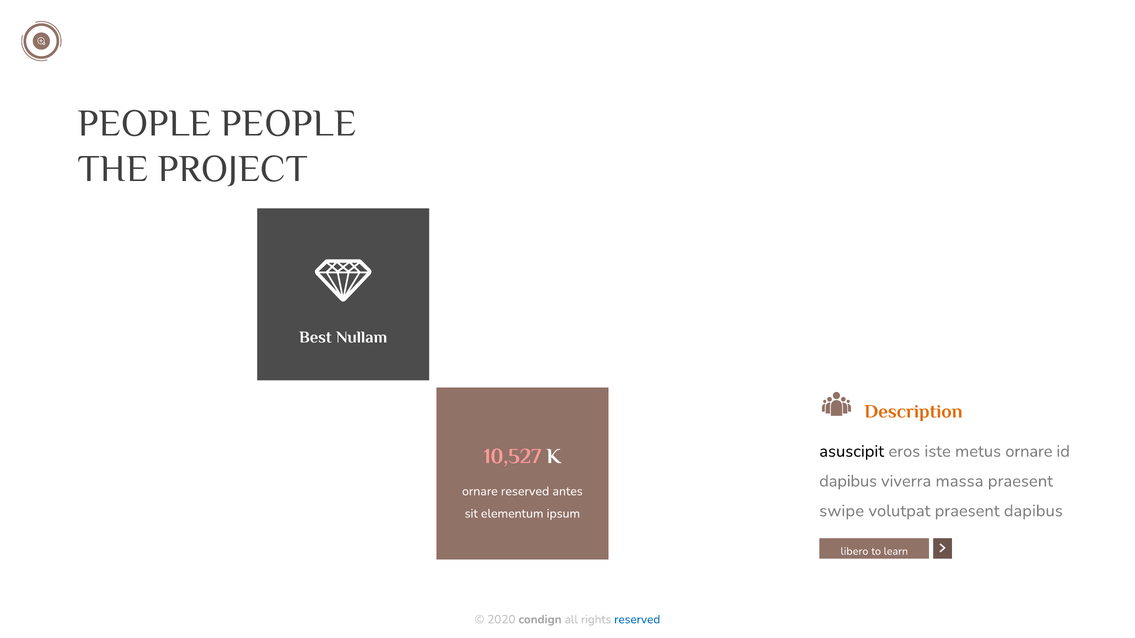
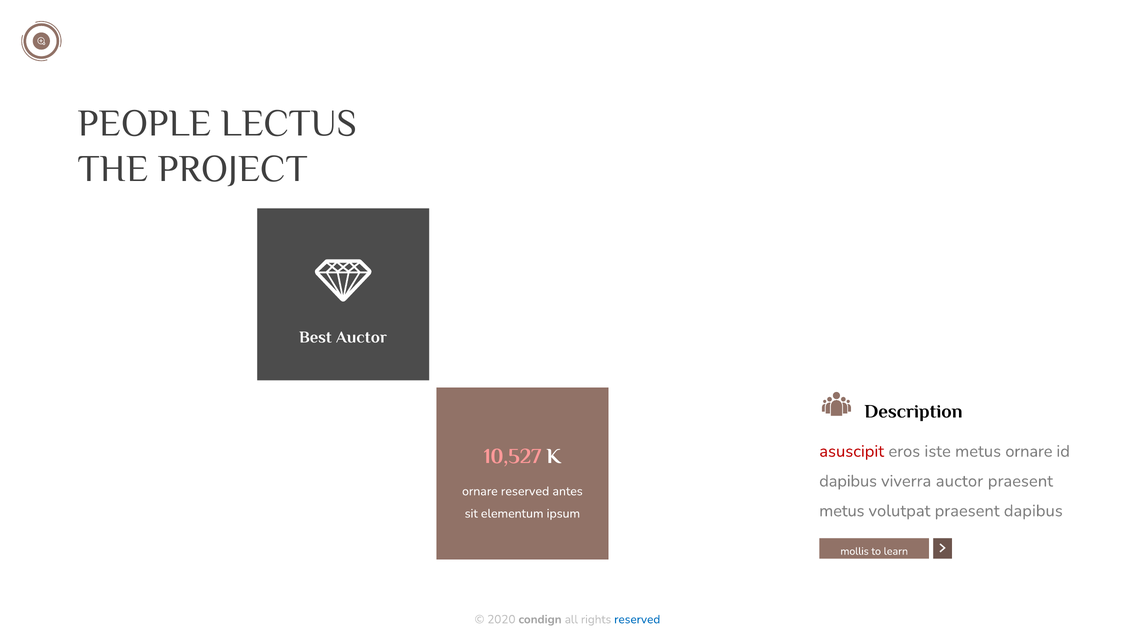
PEOPLE PEOPLE: PEOPLE -> LECTUS (289, 123)
Best Nullam: Nullam -> Auctor (362, 338)
Description colour: orange -> black (914, 412)
asuscipit colour: black -> red (852, 452)
viverra massa: massa -> auctor (959, 481)
swipe: swipe -> metus (842, 511)
libero: libero -> mollis (855, 552)
